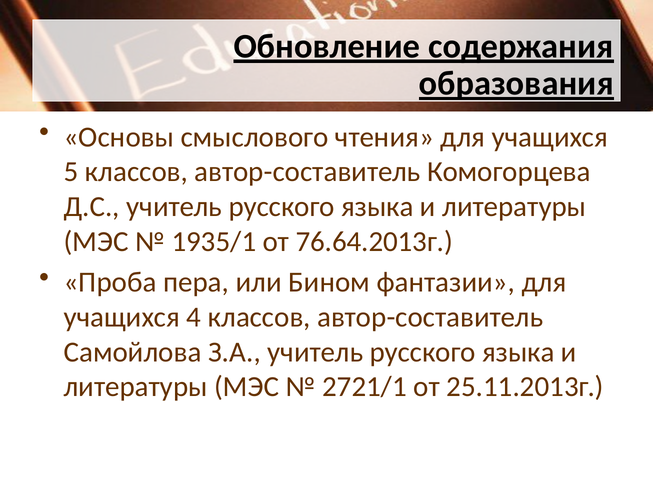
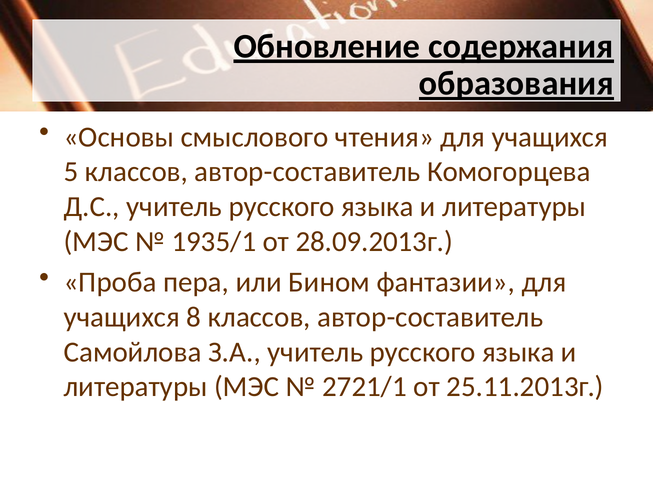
76.64.2013г: 76.64.2013г -> 28.09.2013г (374, 241)
4: 4 -> 8 (194, 317)
